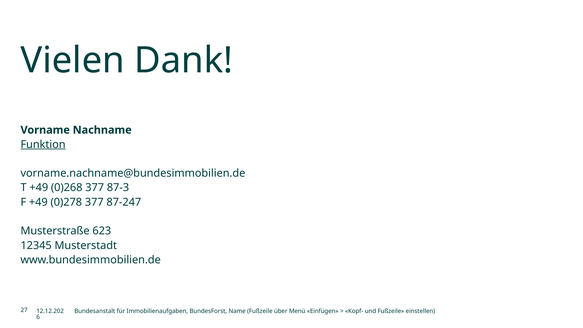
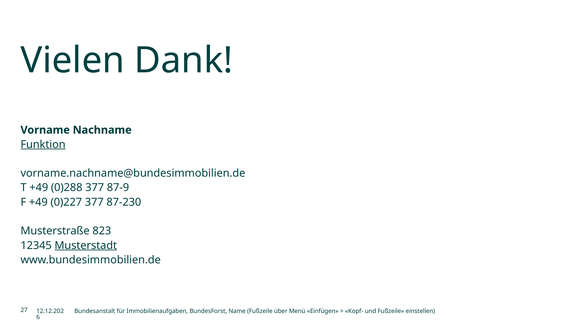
0)268: 0)268 -> 0)288 (67, 188)
87-3: 87-3 -> 87-9 (118, 188)
0)278: 0)278 -> 0)227 (66, 202)
87-247: 87-247 -> 87-230 (124, 202)
623: 623 -> 823 (102, 231)
Musterstadt underline: none -> present (86, 245)
